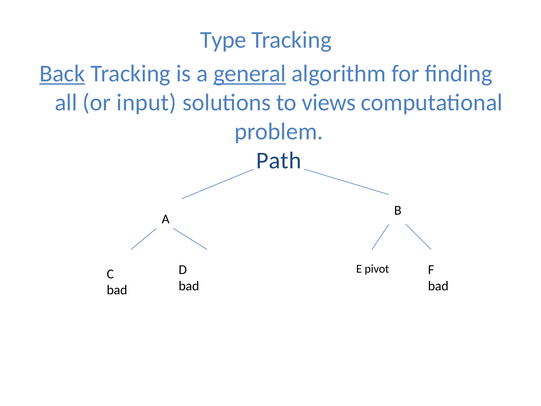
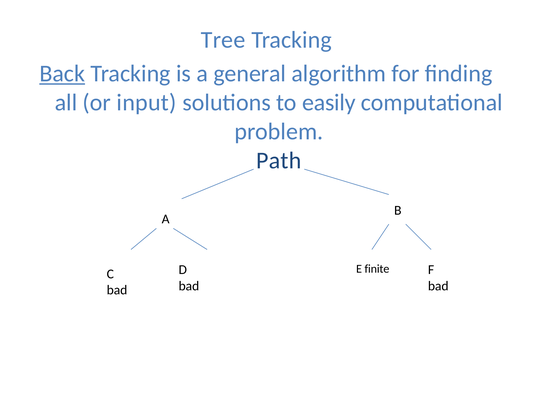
Type: Type -> Tree (223, 40)
general underline: present -> none (250, 74)
views: views -> easily (329, 103)
pivot: pivot -> finite (377, 269)
